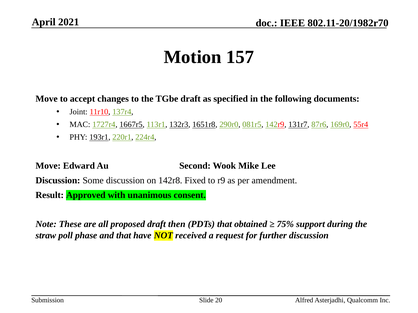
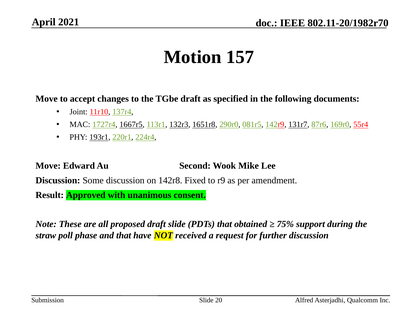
draft then: then -> slide (177, 225)
